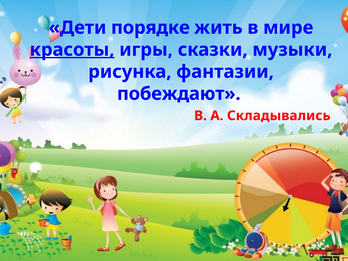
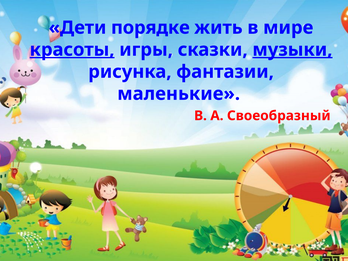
музыки underline: none -> present (292, 50)
побеждают: побеждают -> маленькие (179, 94)
Складывались: Складывались -> Своеобразный (279, 116)
